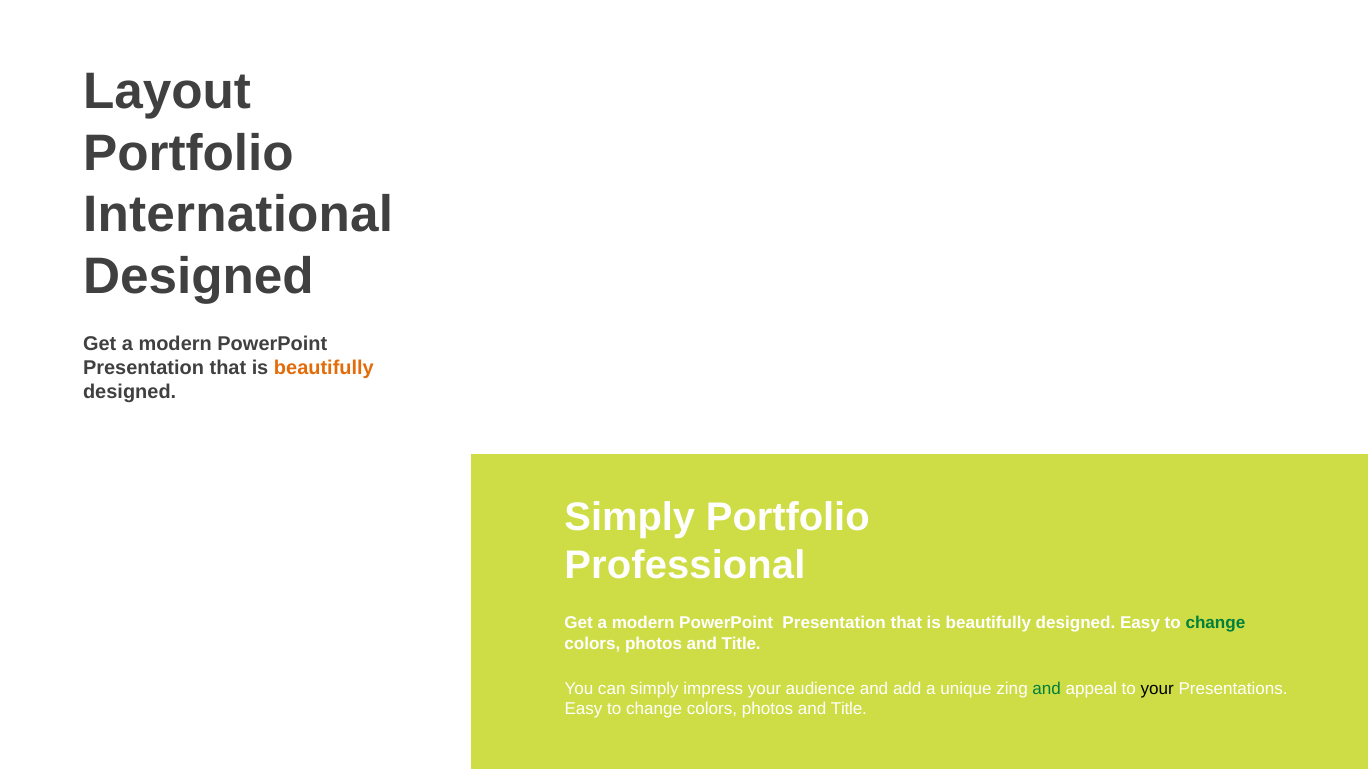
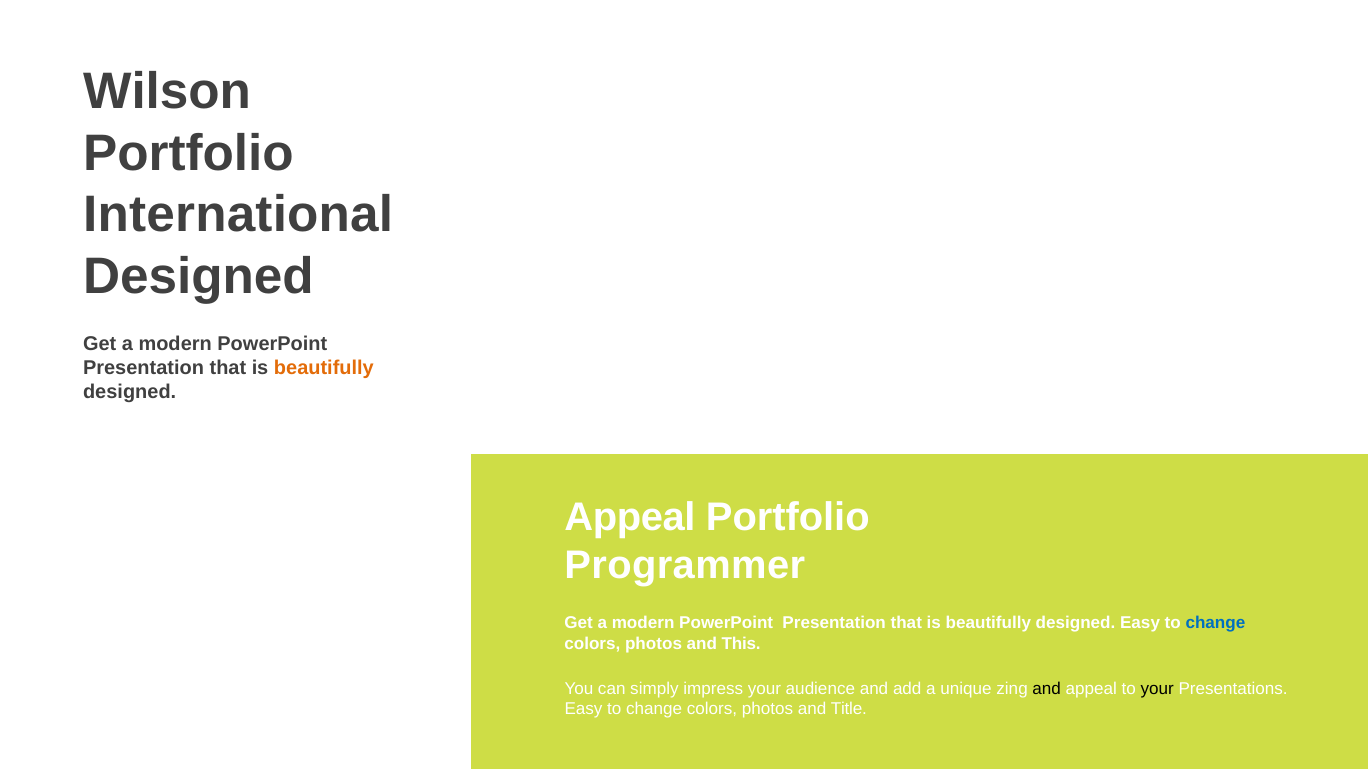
Layout: Layout -> Wilson (167, 92)
Simply: Simply -> Appeal (630, 518)
Professional: Professional -> Programmer (685, 566)
change colour: green -> blue (1215, 624)
Title: Title -> This (741, 644)
and colour: green -> black (1047, 689)
